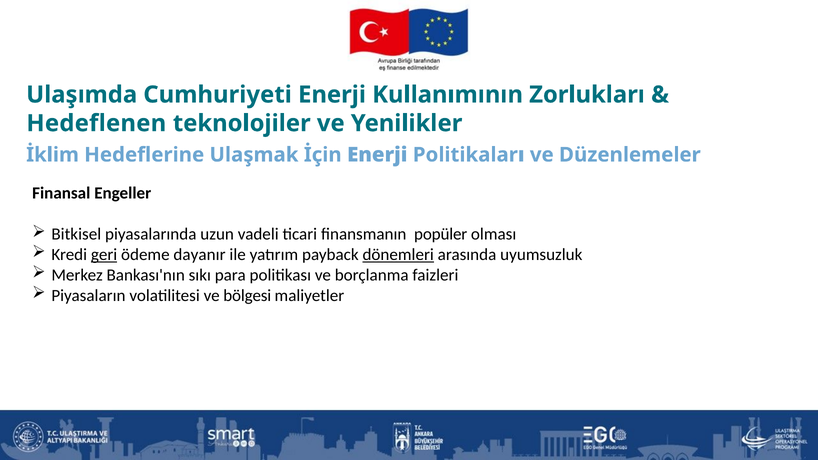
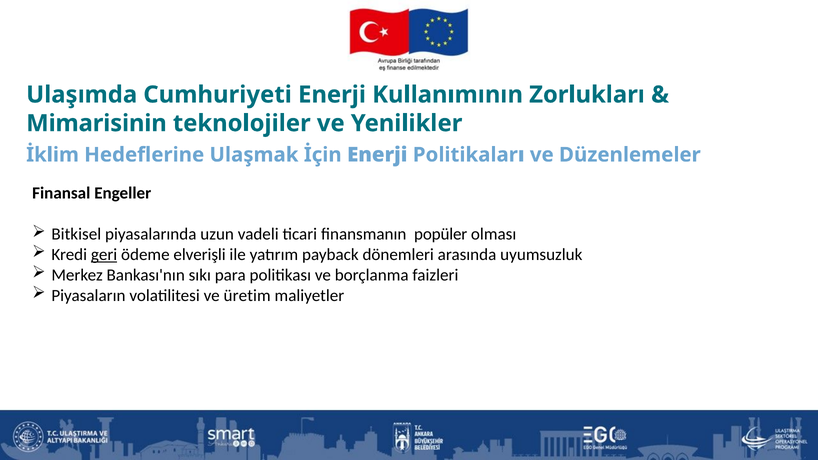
Hedeflenen: Hedeflenen -> Mimarisinin (96, 123)
dayanır: dayanır -> elverişli (200, 255)
dönemleri underline: present -> none (398, 255)
bölgesi: bölgesi -> üretim (247, 296)
